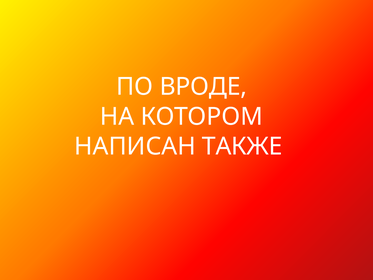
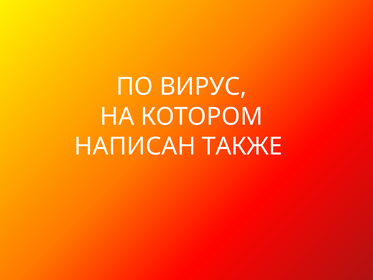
ВРОДЕ: ВРОДЕ -> ВИРУС (203, 87)
